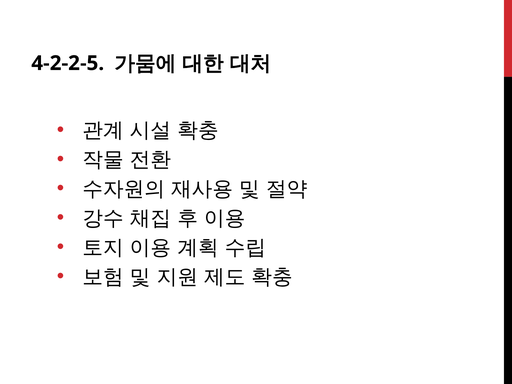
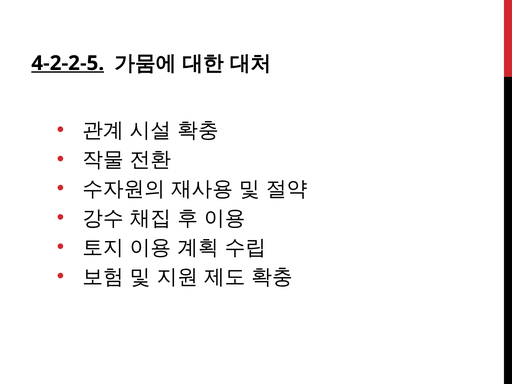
4-2-2-5 underline: none -> present (68, 63)
